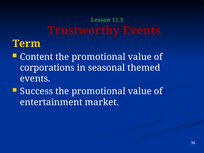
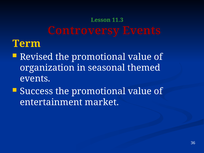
Trustworthy: Trustworthy -> Controversy (83, 31)
Content: Content -> Revised (36, 57)
corporations: corporations -> organization (47, 68)
